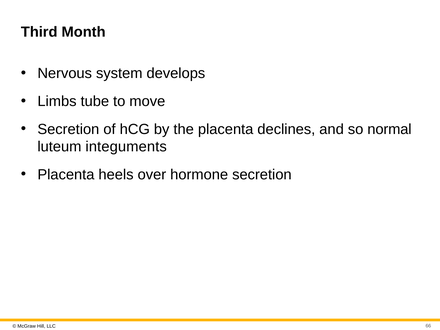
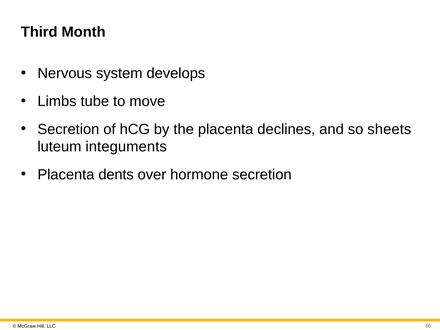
normal: normal -> sheets (389, 129)
heels: heels -> dents (116, 175)
